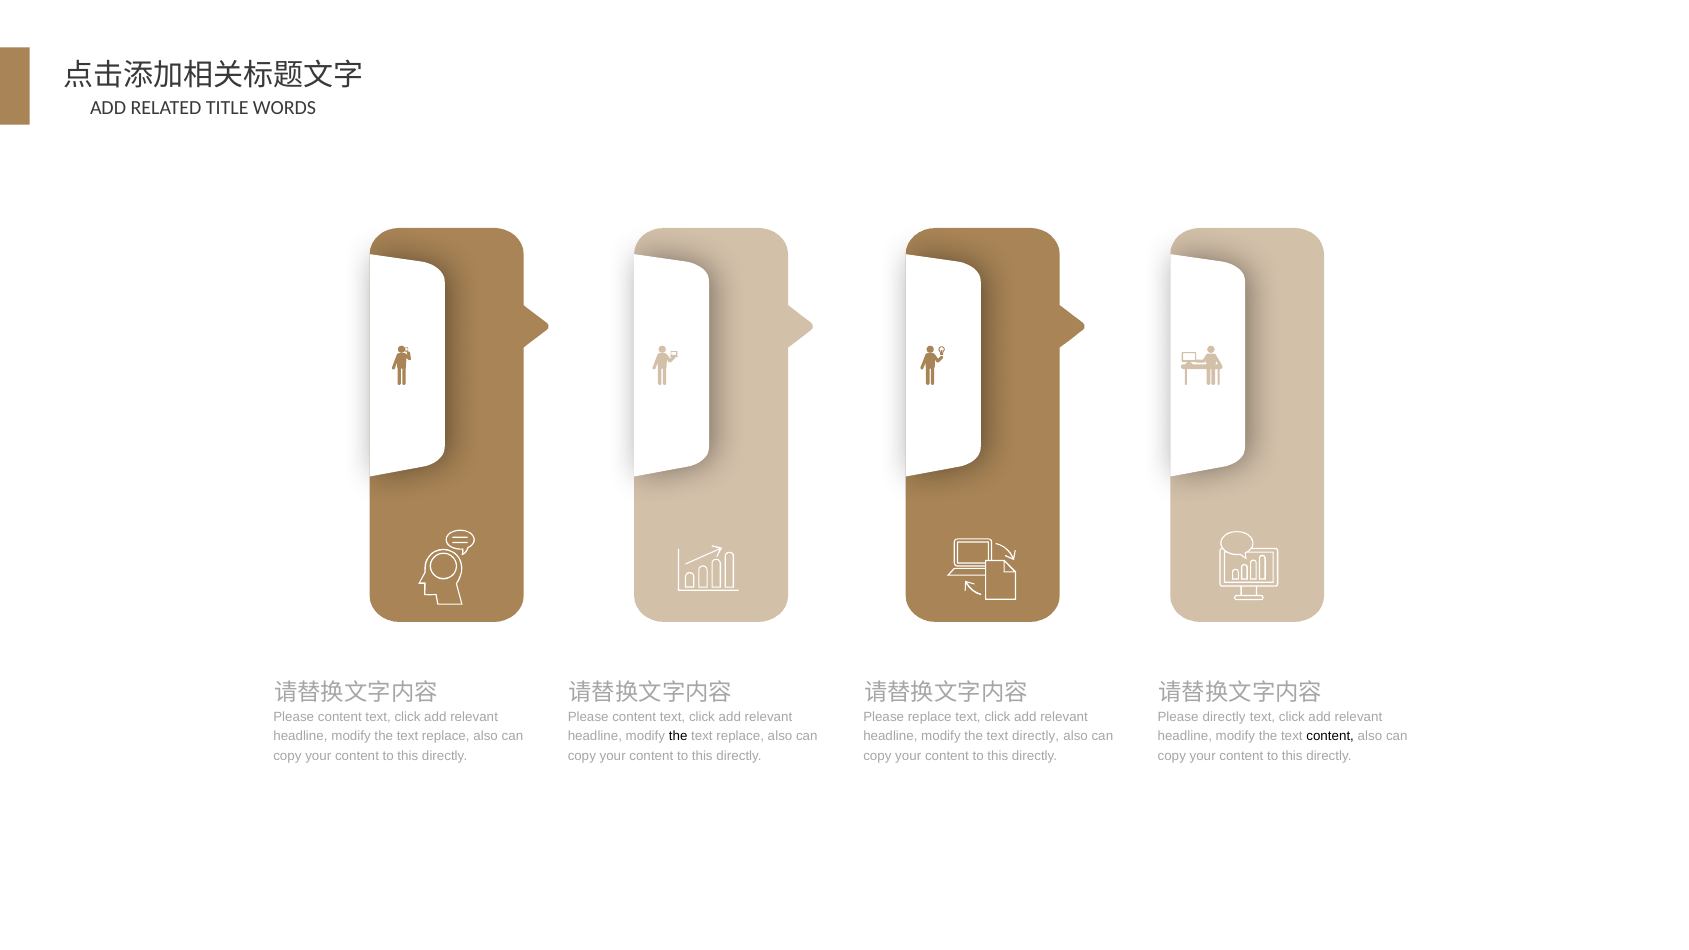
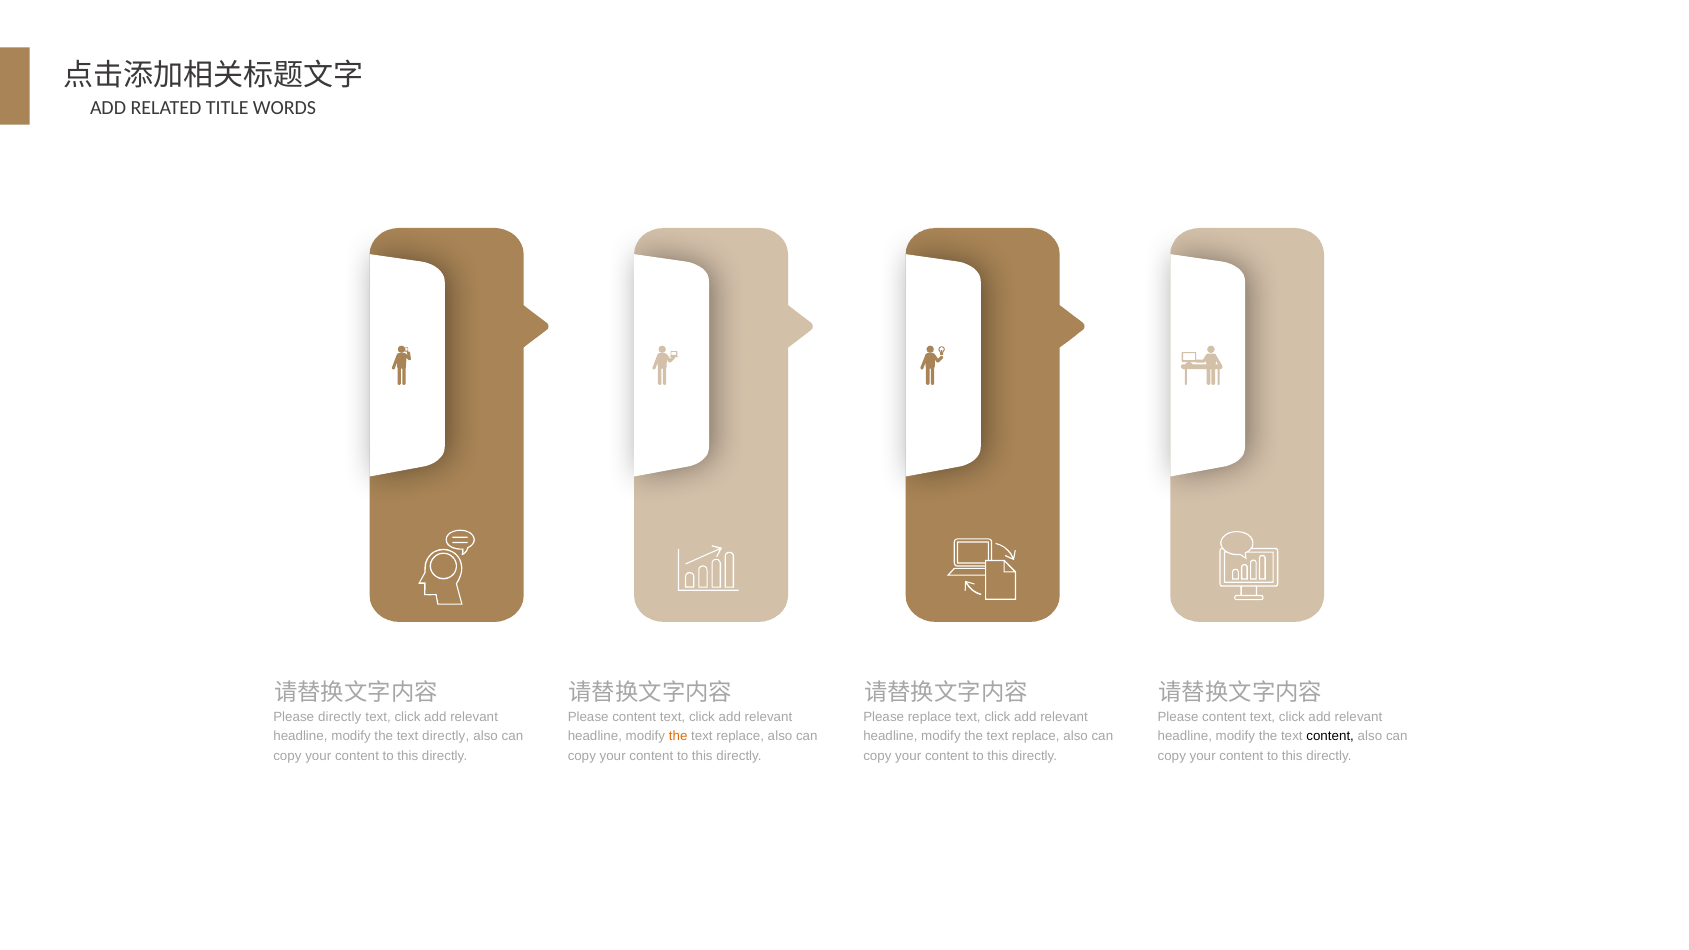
content: content -> directly (340, 717)
directly: directly -> content (1224, 717)
replace: replace -> directly (446, 736)
the colour: black -> orange (678, 736)
directly: directly -> replace (1036, 736)
